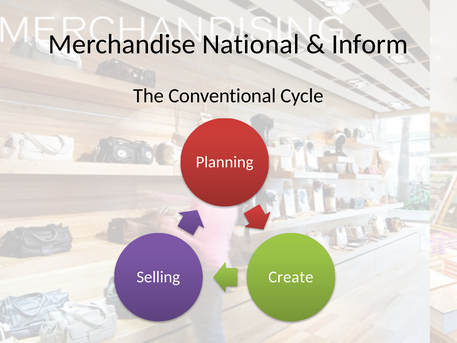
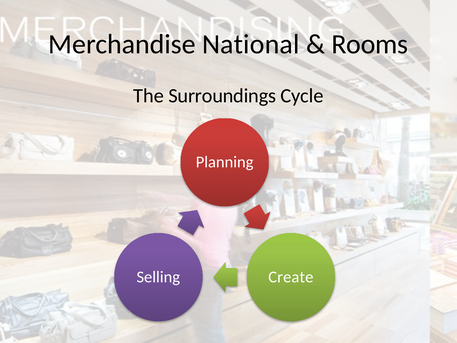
Inform: Inform -> Rooms (370, 44)
Conventional: Conventional -> Surroundings (222, 96)
